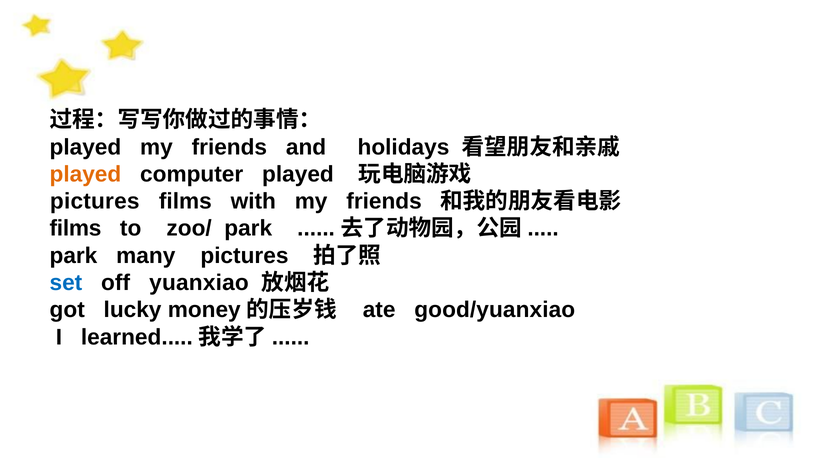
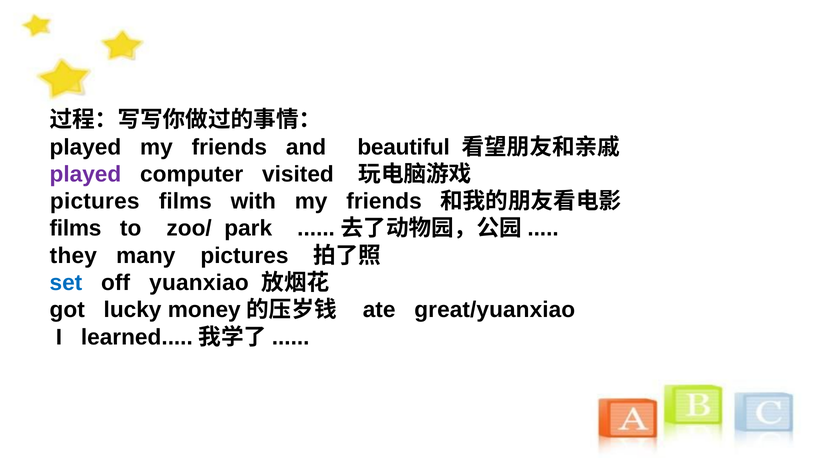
holidays: holidays -> beautiful (404, 147)
played colour: orange -> purple (85, 174)
computer played: played -> visited (298, 174)
park: park -> they (73, 256)
good/yuanxiao: good/yuanxiao -> great/yuanxiao (495, 310)
